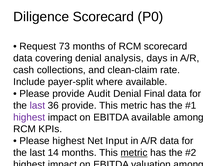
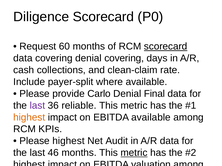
73: 73 -> 60 (64, 47)
scorecard underline: none -> present (166, 47)
denial analysis: analysis -> covering (124, 58)
Audit: Audit -> Carlo (99, 94)
36 provide: provide -> reliable (79, 106)
highest colour: purple -> orange (29, 118)
Input: Input -> Audit (117, 141)
14: 14 -> 46 (53, 153)
